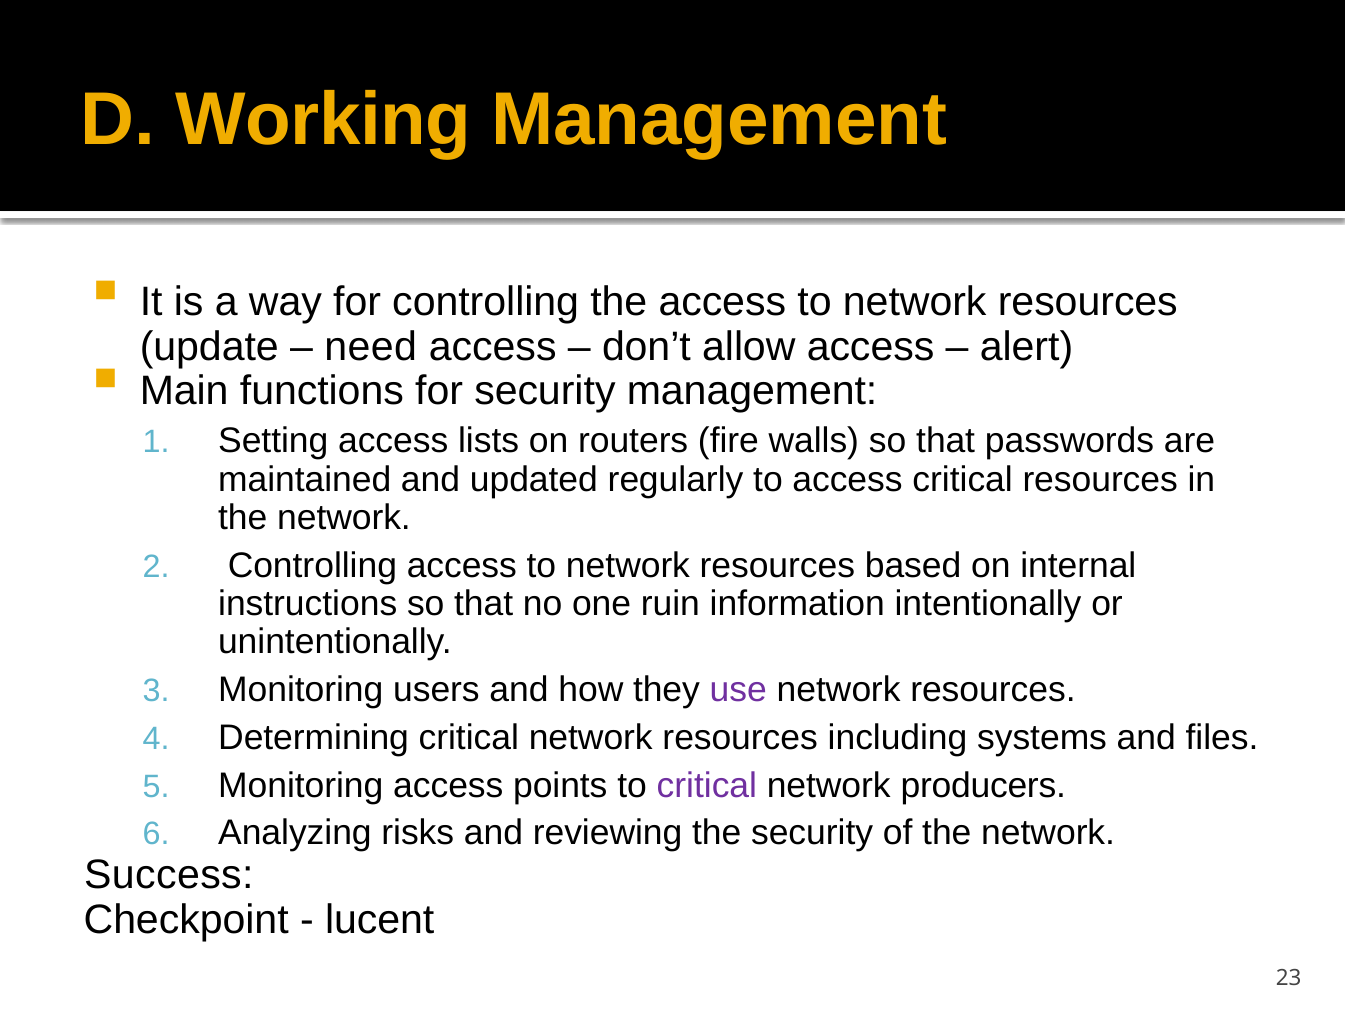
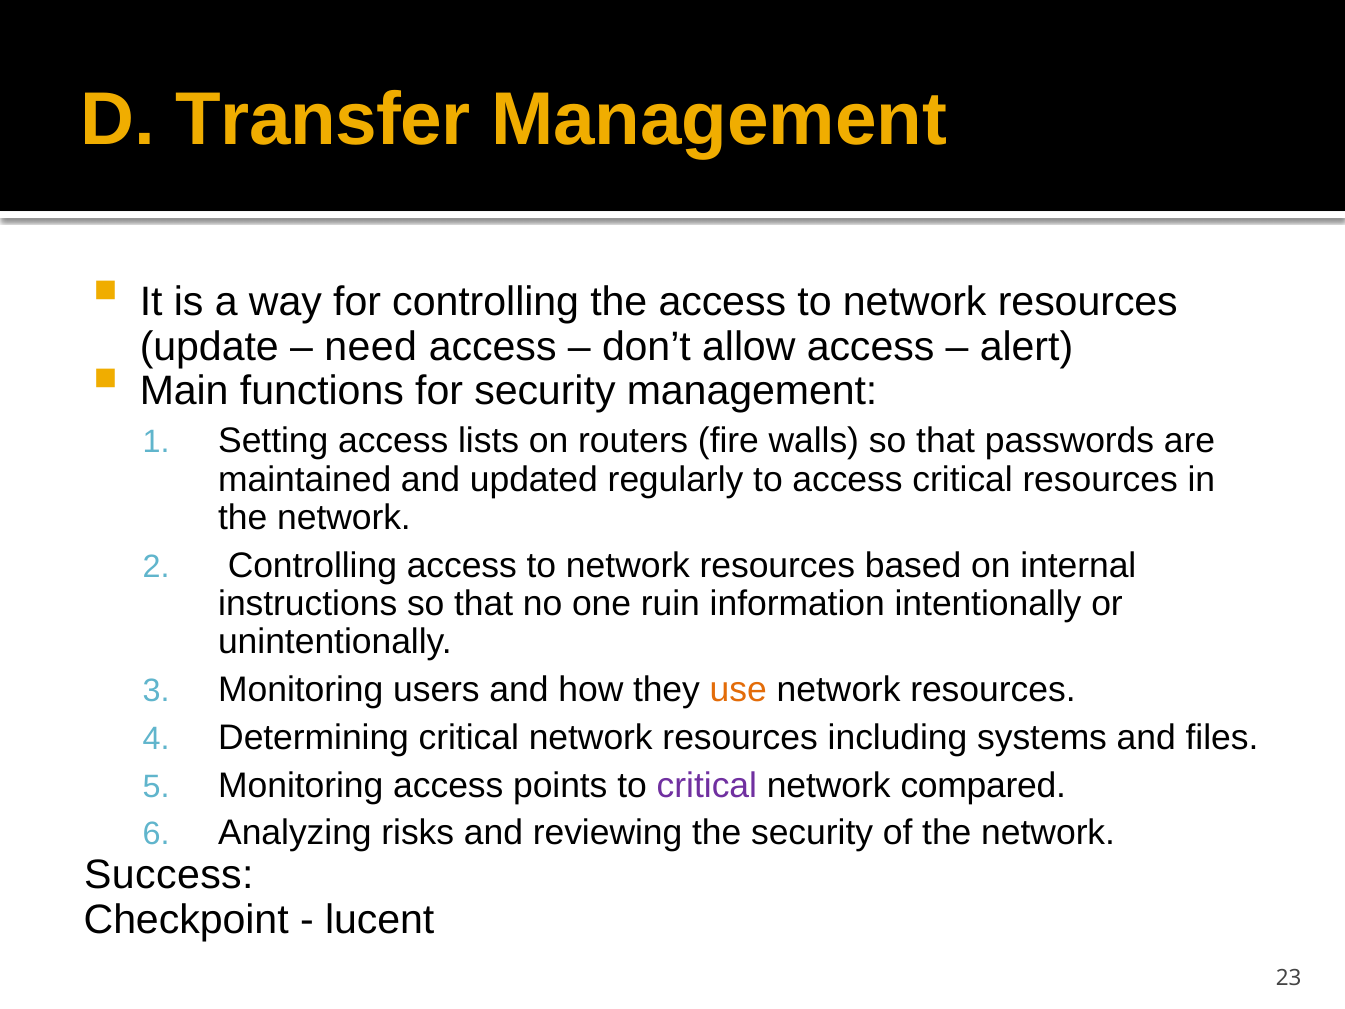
Working: Working -> Transfer (323, 120)
use colour: purple -> orange (738, 690)
producers: producers -> compared (983, 785)
